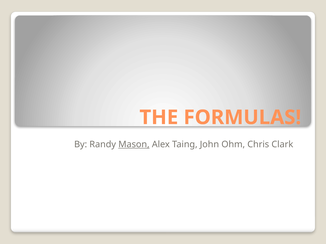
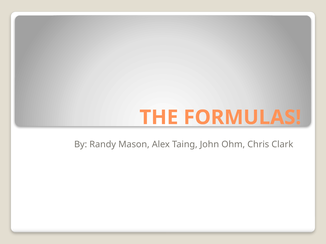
Mason underline: present -> none (134, 145)
